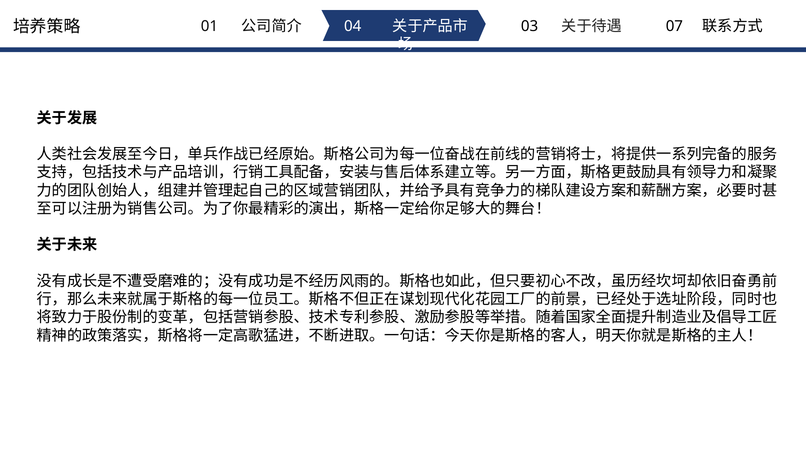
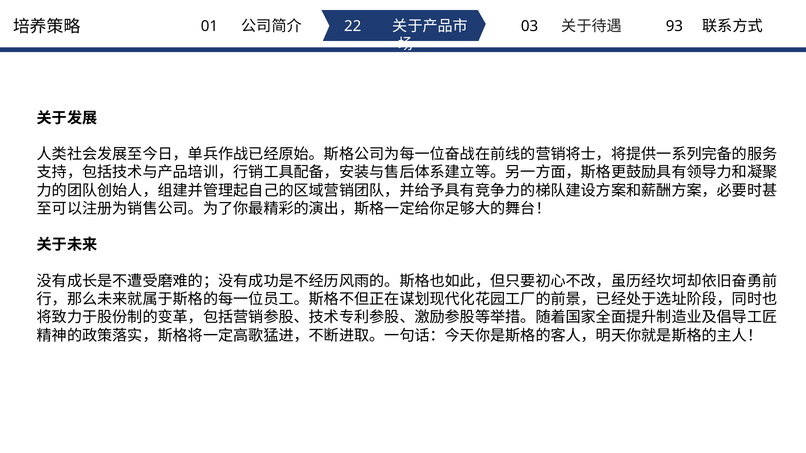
04: 04 -> 22 (353, 26)
07: 07 -> 93 (674, 26)
